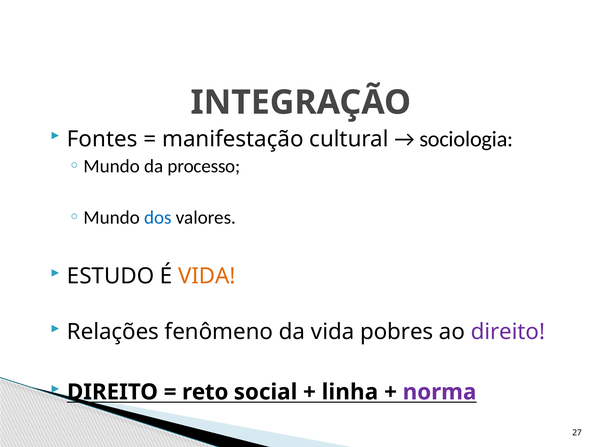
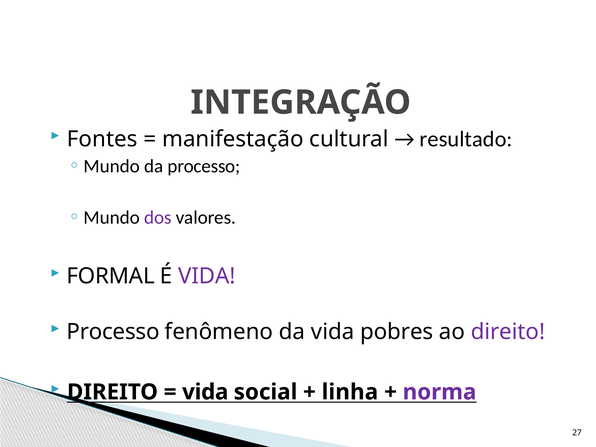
sociologia: sociologia -> resultado (466, 139)
dos colour: blue -> purple (158, 217)
ESTUDO: ESTUDO -> FORMAL (111, 276)
VIDA colour: orange -> purple (207, 276)
Relações: Relações -> Processo (113, 332)
reto: reto -> vida (205, 392)
